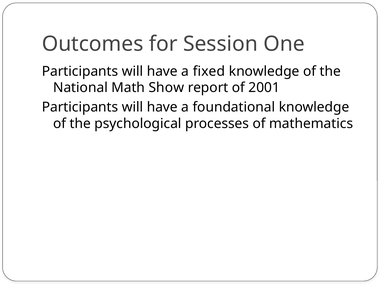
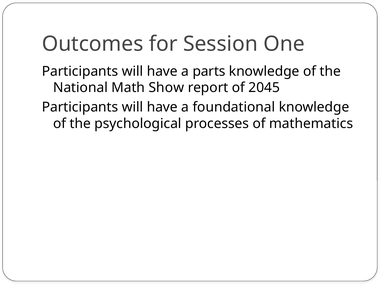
fixed: fixed -> parts (209, 71)
2001: 2001 -> 2045 (264, 88)
